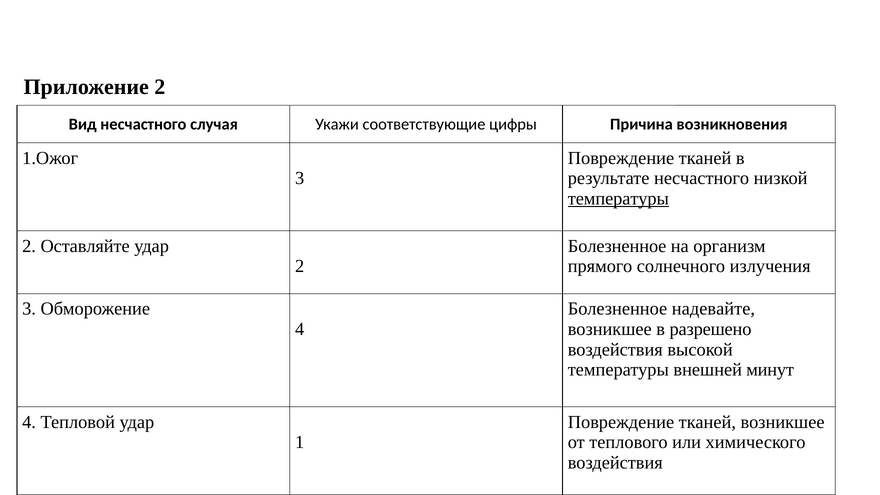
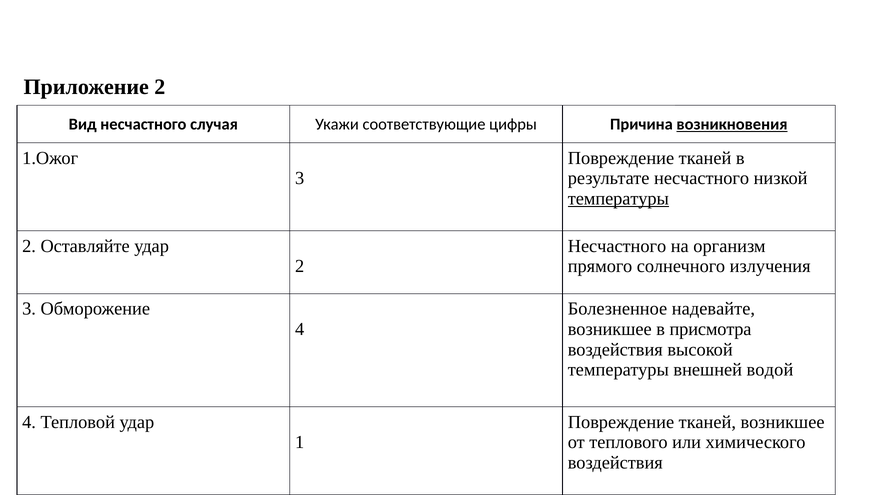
возникновения underline: none -> present (732, 124)
Болезненное: Болезненное -> Несчастного (617, 246)
разрешено: разрешено -> присмотра (710, 329)
минут: минут -> водой (770, 370)
